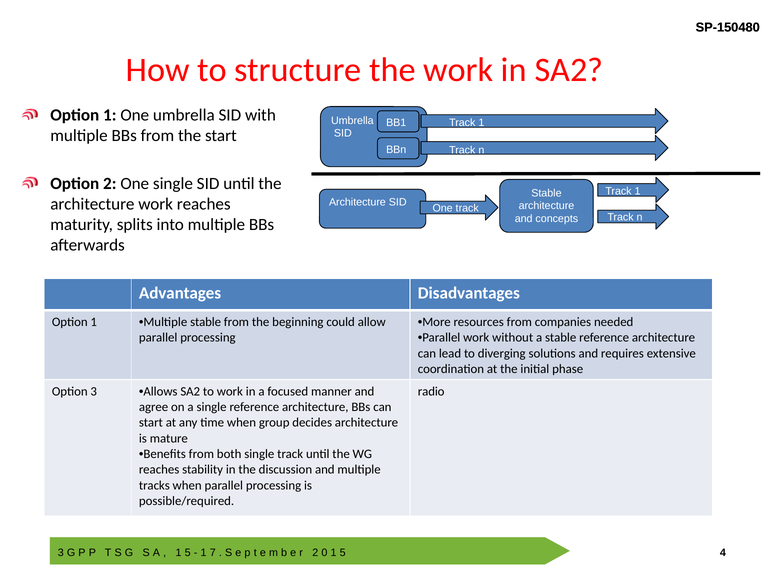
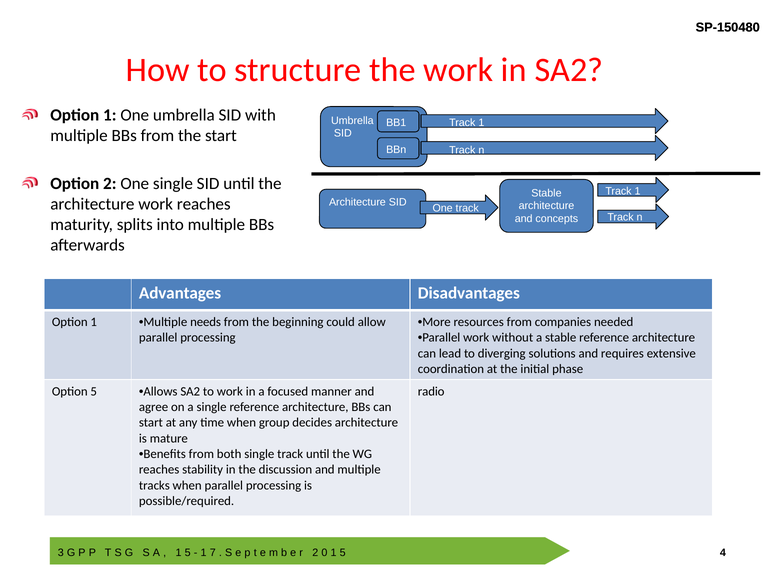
Multiple stable: stable -> needs (206, 322)
Option 3: 3 -> 5 (94, 392)
